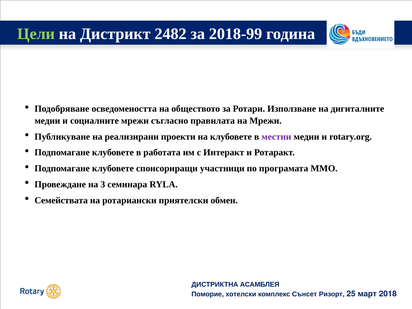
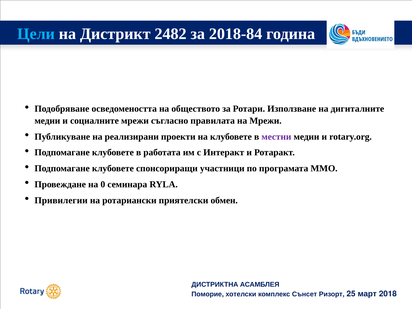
Цели colour: light green -> light blue (36, 34)
2018-99: 2018-99 -> 2018-84 (236, 34)
3: 3 -> 0 (103, 184)
Семействата: Семействата -> Привилегии (61, 200)
